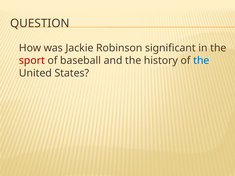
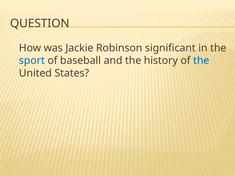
sport colour: red -> blue (32, 61)
